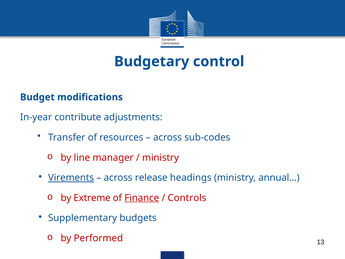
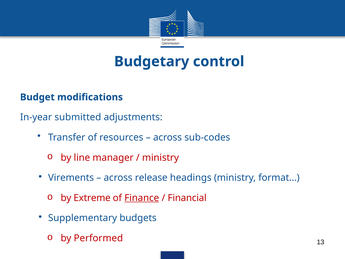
contribute: contribute -> submitted (78, 117)
Virements underline: present -> none (71, 178)
annual…: annual… -> format… (279, 178)
Controls: Controls -> Financial (187, 198)
